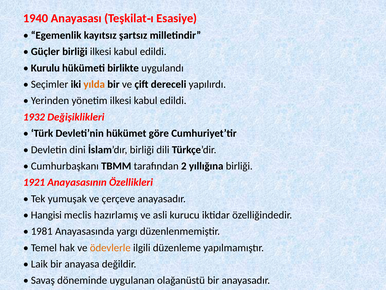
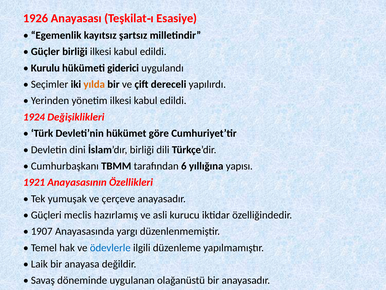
1940: 1940 -> 1926 (36, 18)
birlikte: birlikte -> giderici (123, 68)
1932: 1932 -> 1924 (34, 117)
2: 2 -> 6 (184, 166)
yıllığına birliği: birliği -> yapısı (239, 166)
Hangisi: Hangisi -> Güçleri (46, 215)
1981: 1981 -> 1907 (42, 231)
ödevlerle colour: orange -> blue (110, 247)
